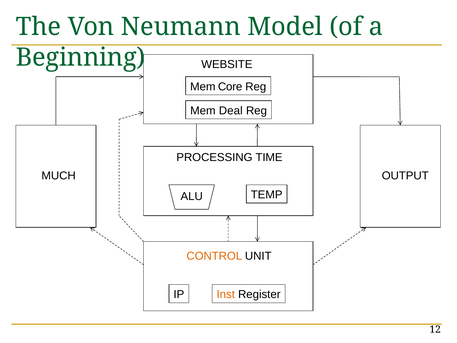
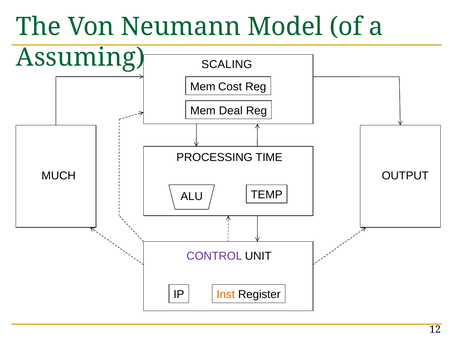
Beginning: Beginning -> Assuming (80, 57)
WEBSITE: WEBSITE -> SCALING (227, 64)
Core: Core -> Cost (230, 87)
CONTROL colour: orange -> purple (214, 256)
